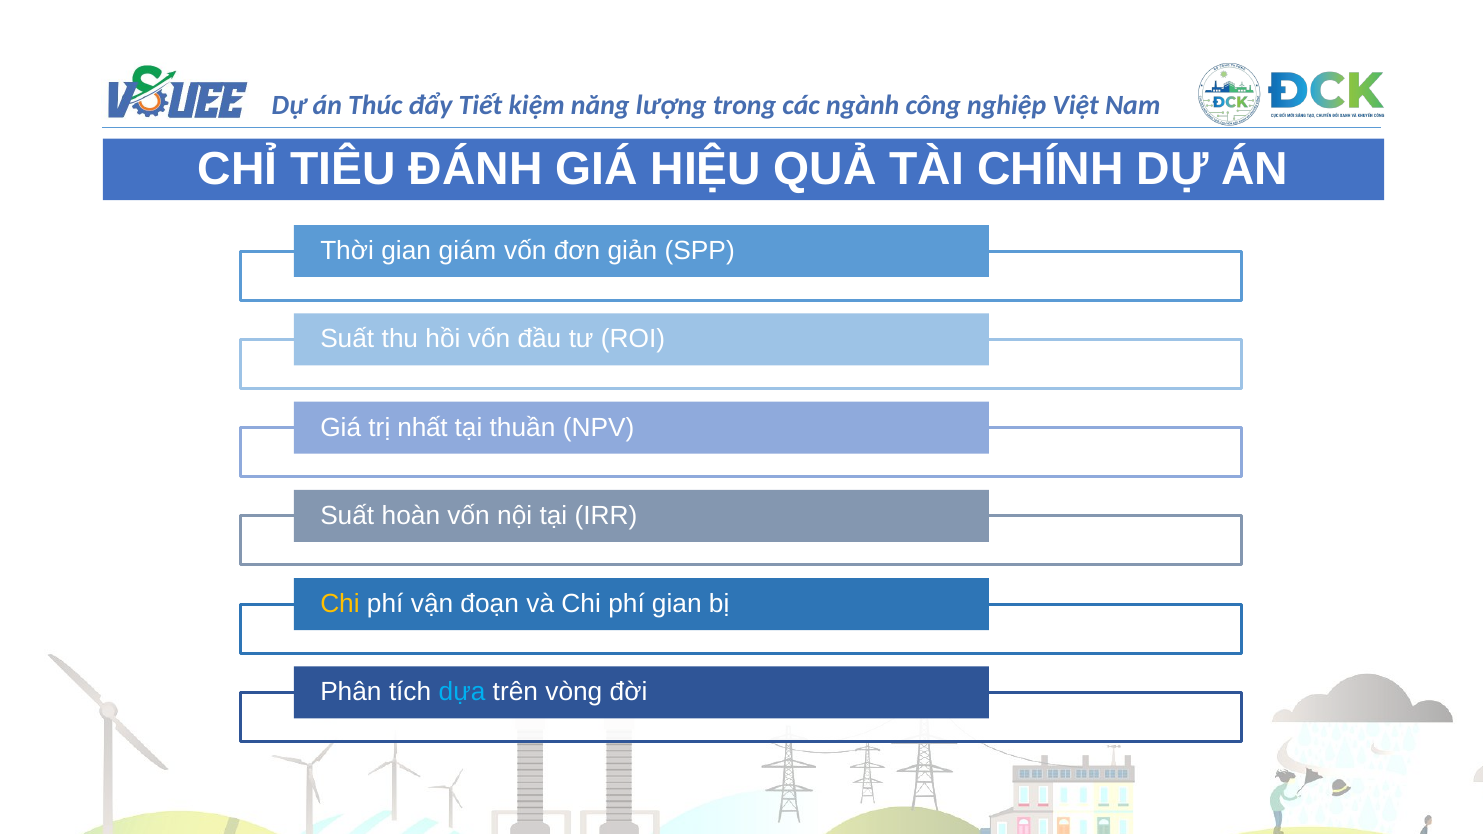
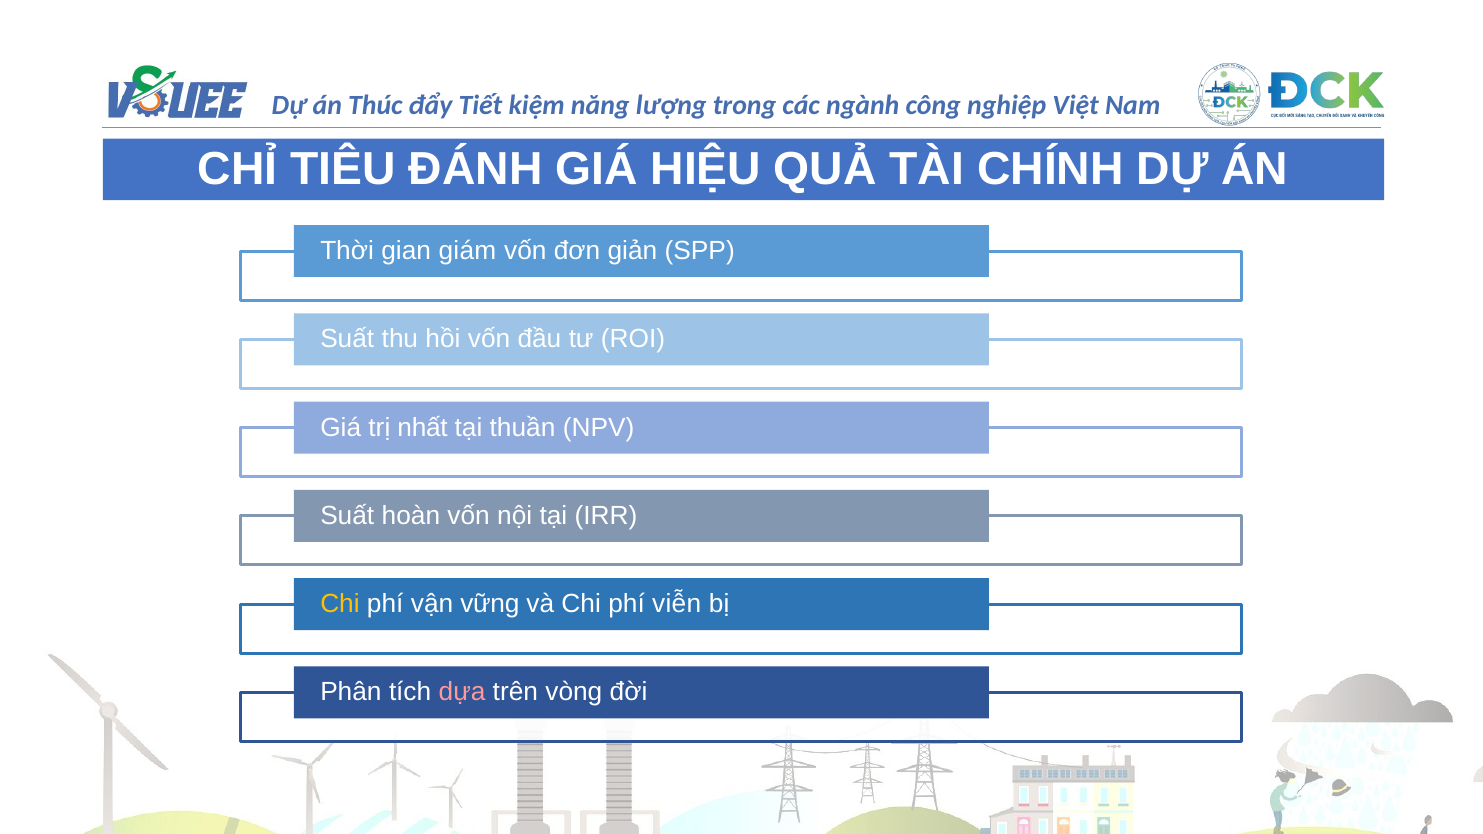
đoạn: đoạn -> vững (490, 604)
phí gian: gian -> viễn (677, 604)
dựa colour: light blue -> pink (462, 692)
